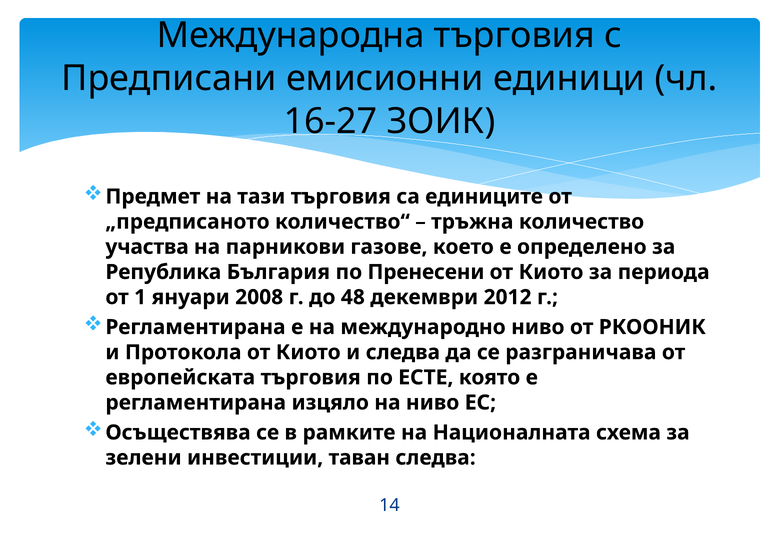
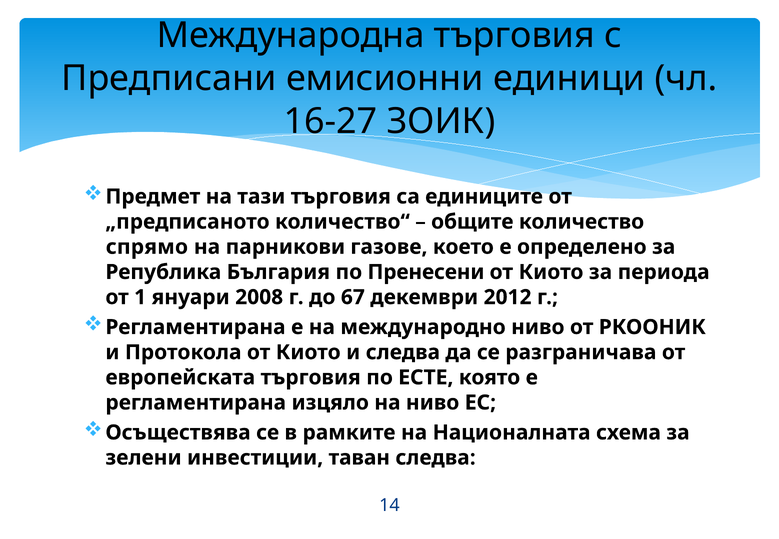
тръжна: тръжна -> общите (472, 222)
участва: участва -> спрямо (147, 247)
48: 48 -> 67 (353, 297)
